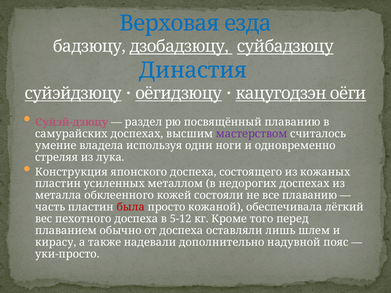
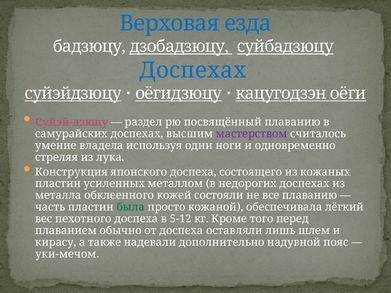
Династия: Династия -> Доспехах (193, 70)
была colour: red -> green (131, 207)
уки-просто: уки-просто -> уки-мечом (67, 254)
